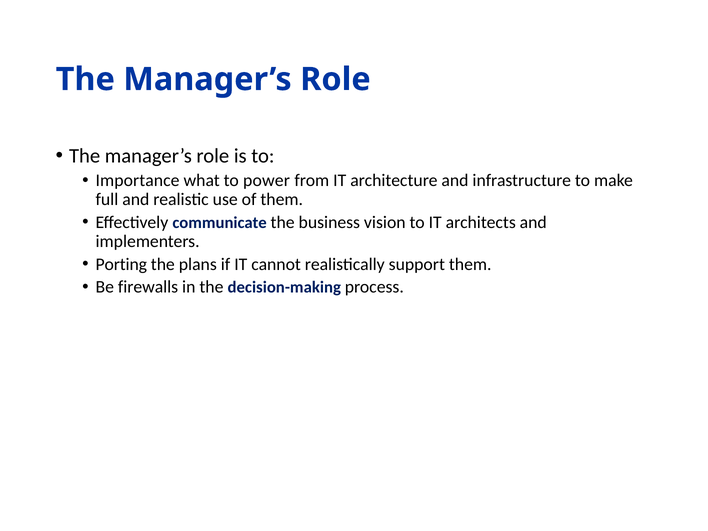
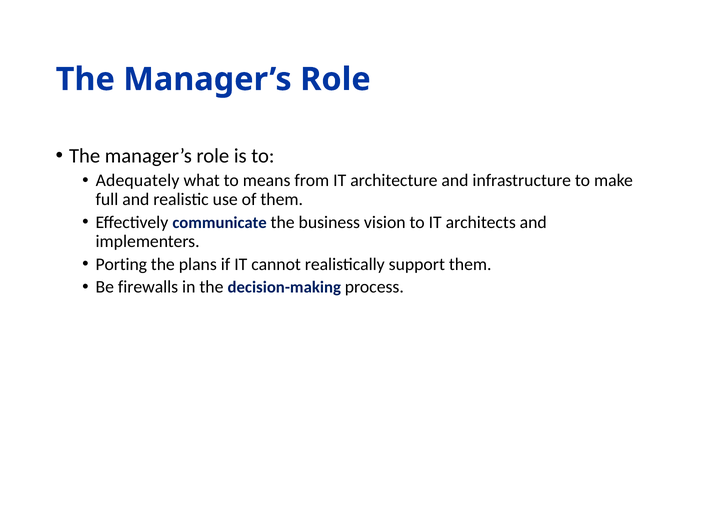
Importance: Importance -> Adequately (138, 180)
power: power -> means (267, 180)
